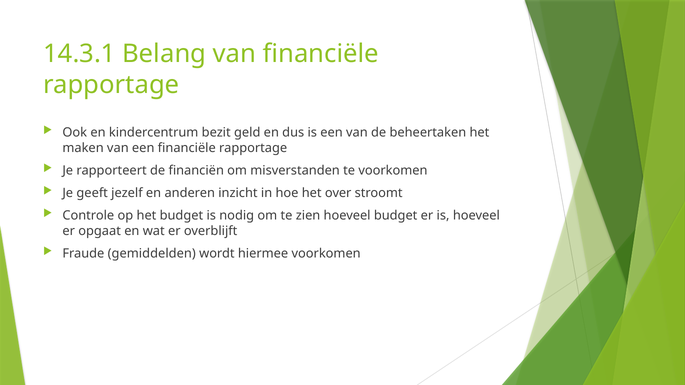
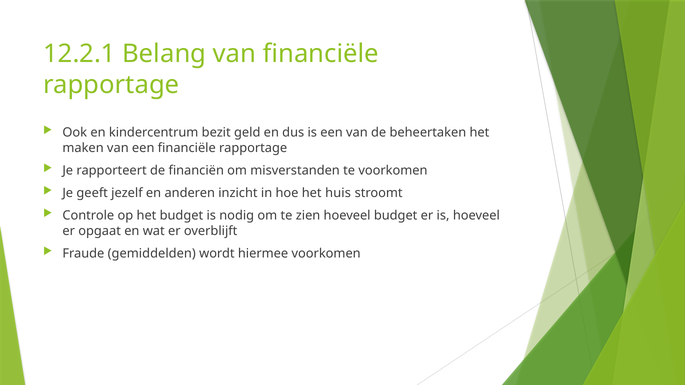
14.3.1: 14.3.1 -> 12.2.1 (79, 54)
over: over -> huis (338, 193)
